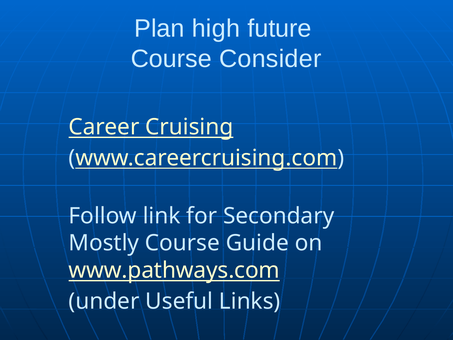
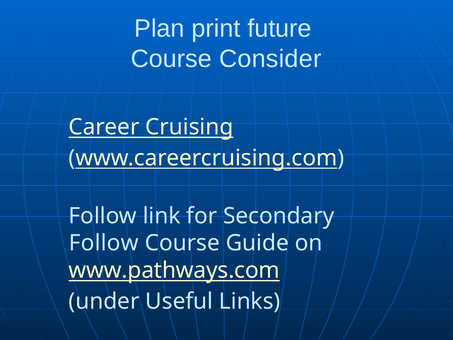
high: high -> print (216, 29)
Mostly: Mostly -> Follow (104, 243)
